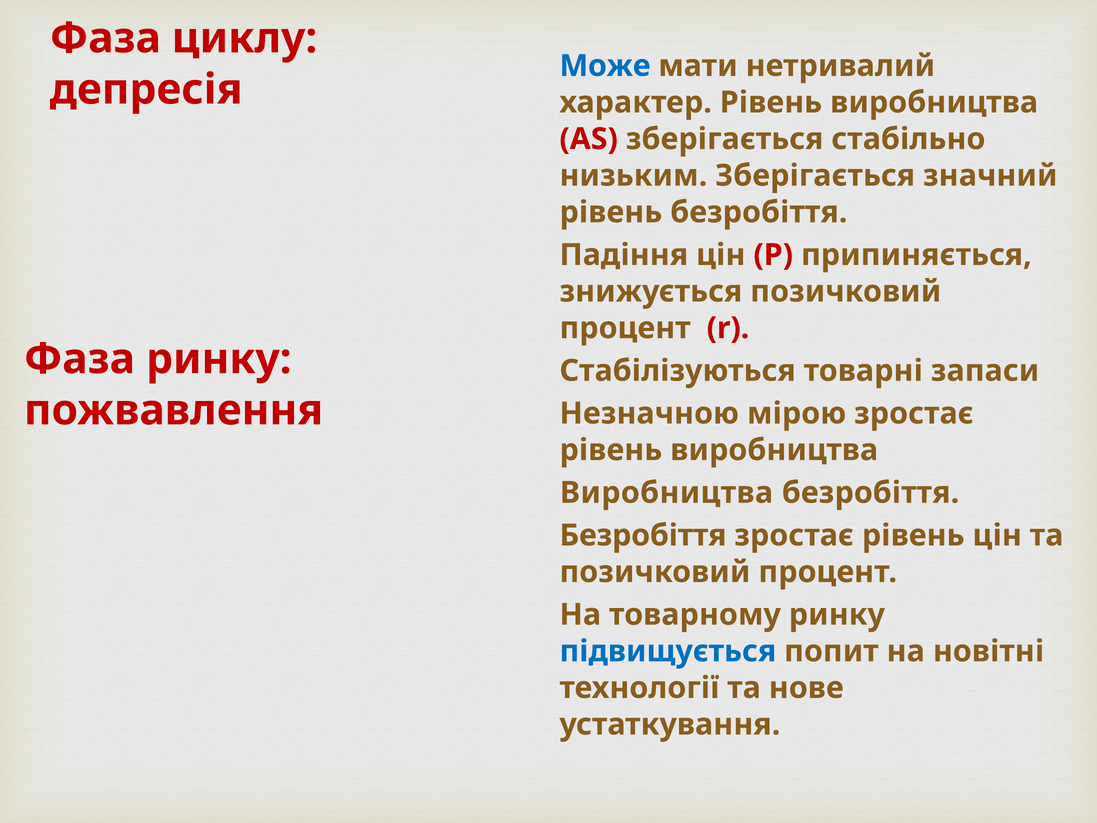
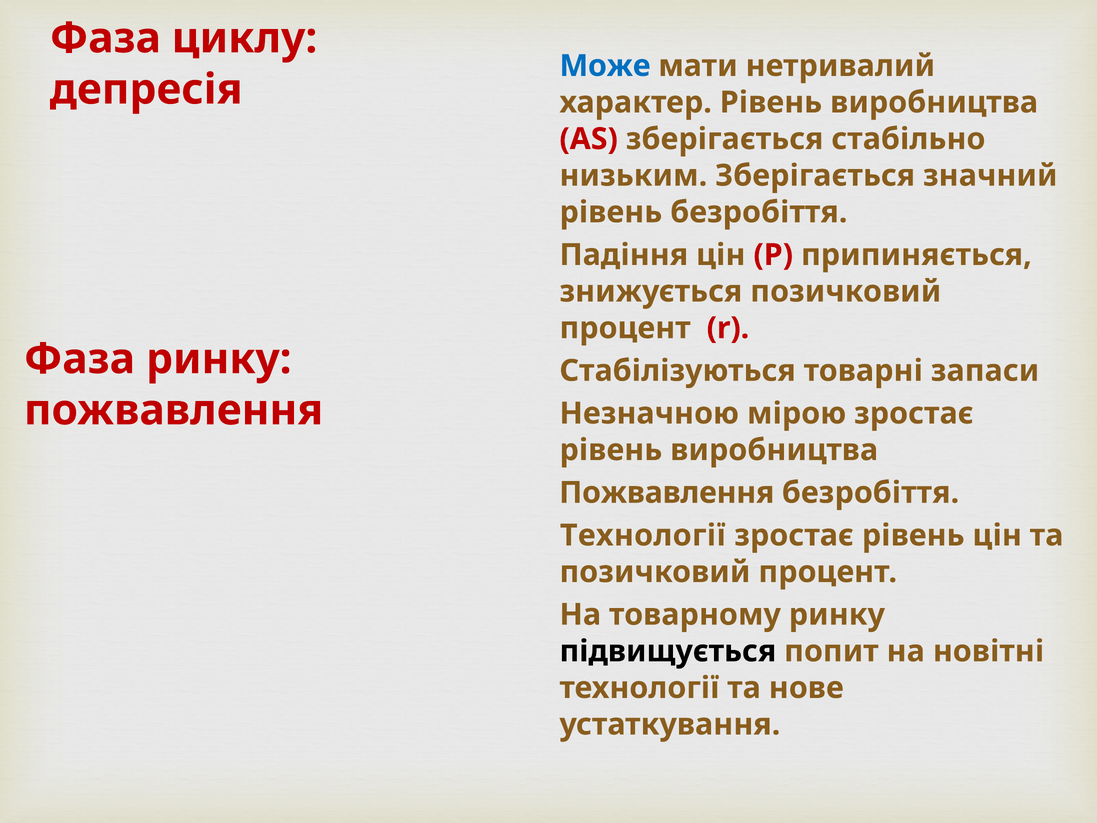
Виробництва: Виробництва -> Пожвавлення (667, 493)
Безробіття: Безробіття -> Технології (643, 535)
підвищується colour: blue -> black (668, 651)
